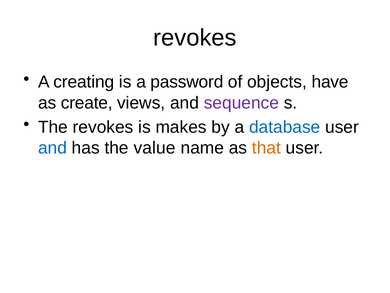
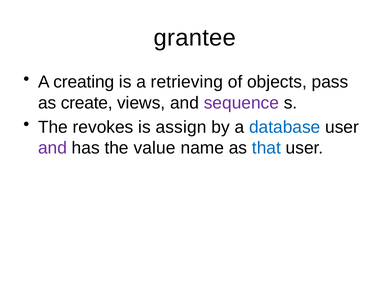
revokes: revokes -> grantee (195, 38)
password: password -> retrieving (187, 82)
have: have -> pass (330, 82)
makes: makes -> assign (181, 127)
and colour: blue -> purple (52, 148)
that colour: orange -> blue (266, 148)
